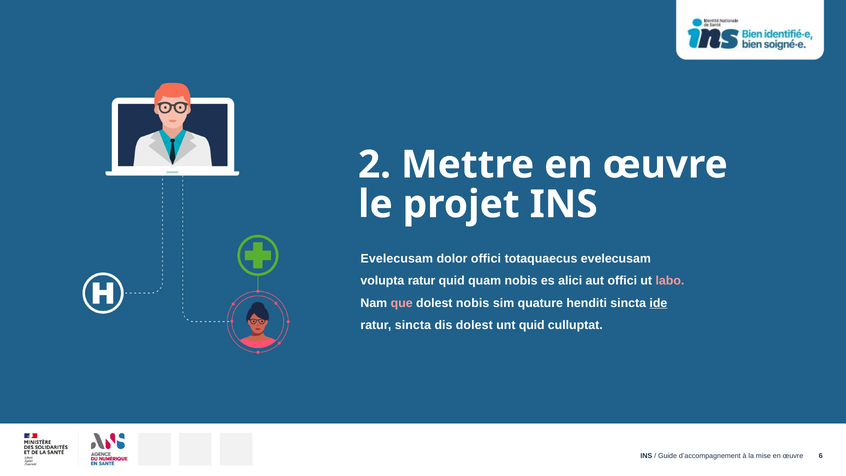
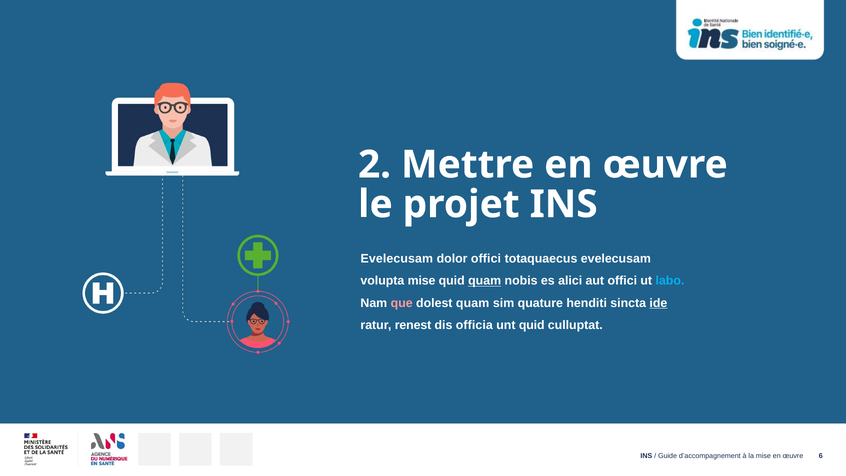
volupta ratur: ratur -> mise (422, 281)
quam underline: none -> present (485, 281)
labo colour: pink -> light blue (670, 281)
dolest nobis: nobis -> quam (473, 303)
ratur sincta: sincta -> renest (413, 325)
dis dolest: dolest -> officia (474, 325)
